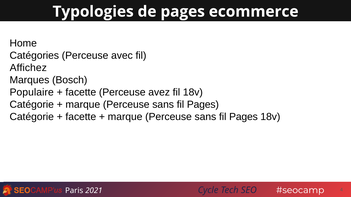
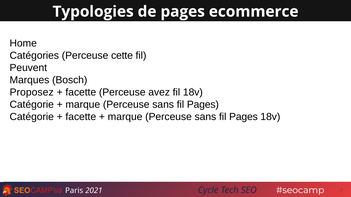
avec: avec -> cette (122, 56)
Affichez: Affichez -> Peuvent (28, 68)
Populaire: Populaire -> Proposez (32, 92)
